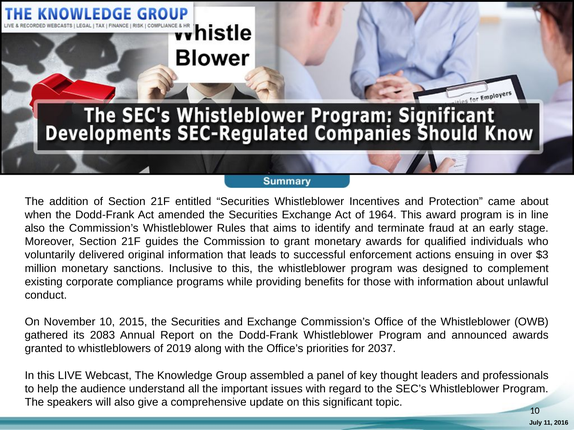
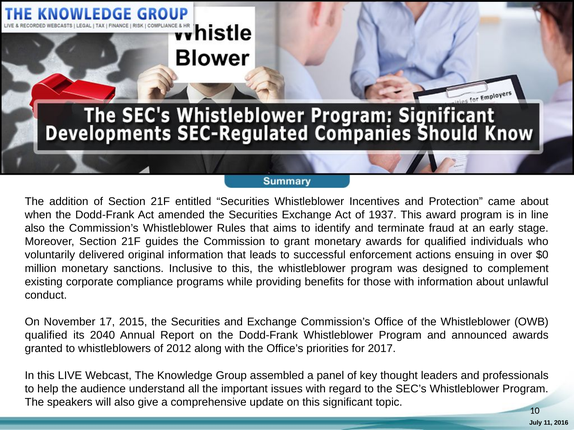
1964: 1964 -> 1937 (383, 215)
$3: $3 -> $0 (542, 255)
November 10: 10 -> 17 (107, 322)
gathered: gathered -> qualified (46, 336)
2083: 2083 -> 2040 (103, 336)
2019: 2019 -> 2012 (179, 349)
2037: 2037 -> 2017 (382, 349)
